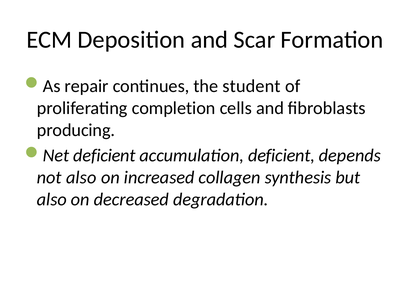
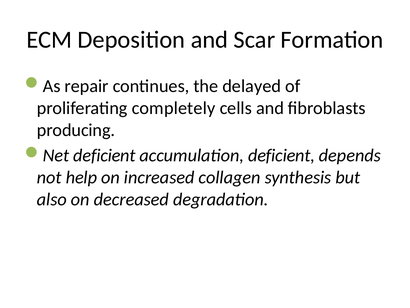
student: student -> delayed (252, 86)
completion: completion -> completely (174, 108)
not also: also -> help (81, 177)
